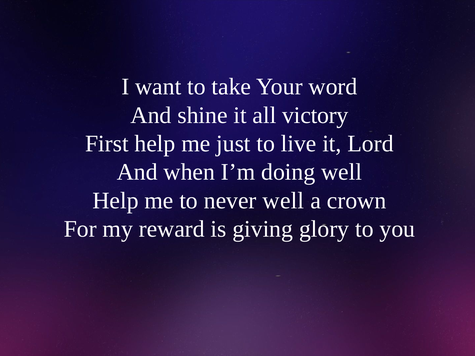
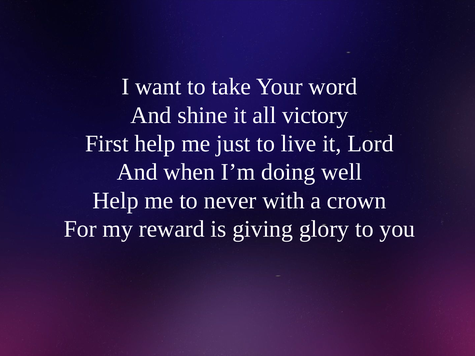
never well: well -> with (284, 201)
